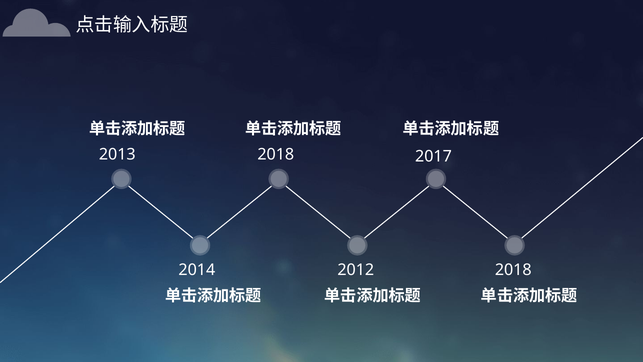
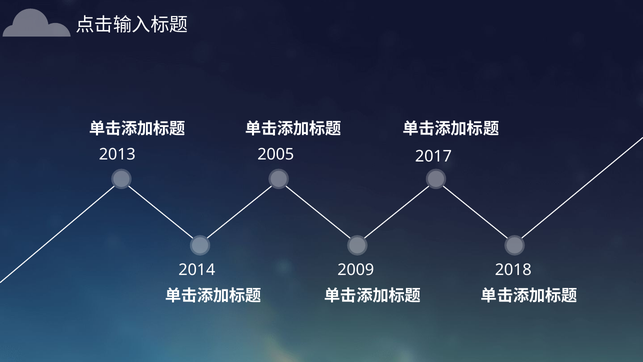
2018: 2018 -> 2005 (276, 154)
2012: 2012 -> 2009 (356, 270)
